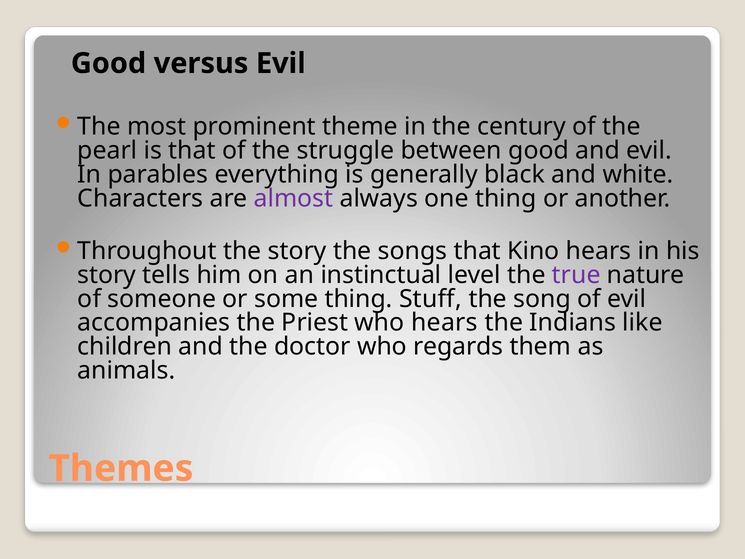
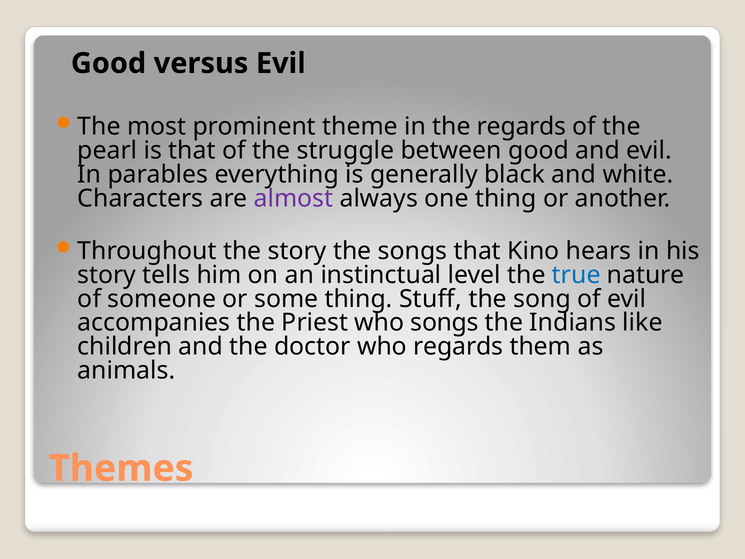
the century: century -> regards (522, 127)
true colour: purple -> blue (576, 275)
who hears: hears -> songs (445, 323)
